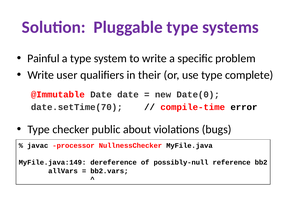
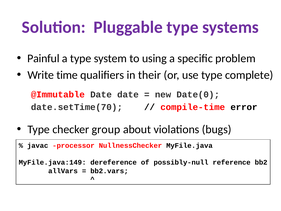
to write: write -> using (154, 58)
user: user -> time (67, 75)
public: public -> group (106, 129)
